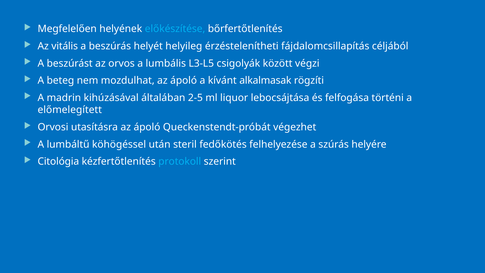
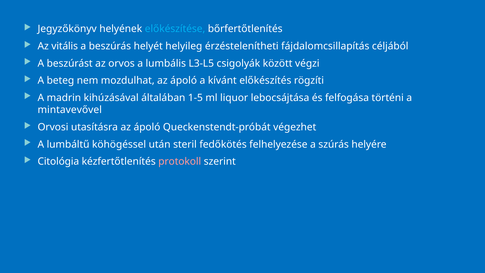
Megfelelően: Megfelelően -> Jegyzőkönyv (67, 29)
alkalmasak: alkalmasak -> előkészítés (265, 81)
2-5: 2-5 -> 1-5 (195, 98)
előmelegített: előmelegített -> mintavevővel (70, 110)
protokoll colour: light blue -> pink (180, 161)
